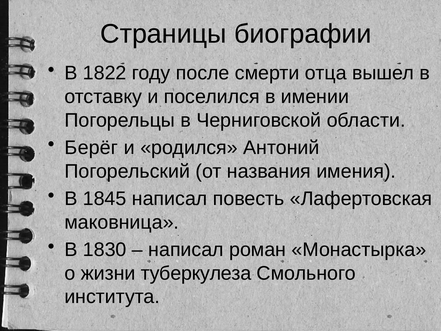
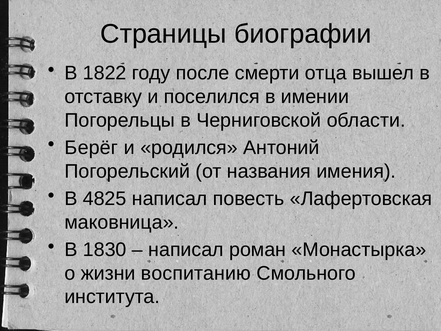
1845: 1845 -> 4825 (105, 199)
туберкулеза: туберкулеза -> воспитанию (196, 273)
